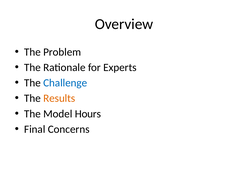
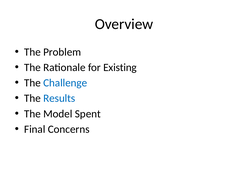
Experts: Experts -> Existing (120, 67)
Results colour: orange -> blue (59, 98)
Hours: Hours -> Spent (88, 114)
